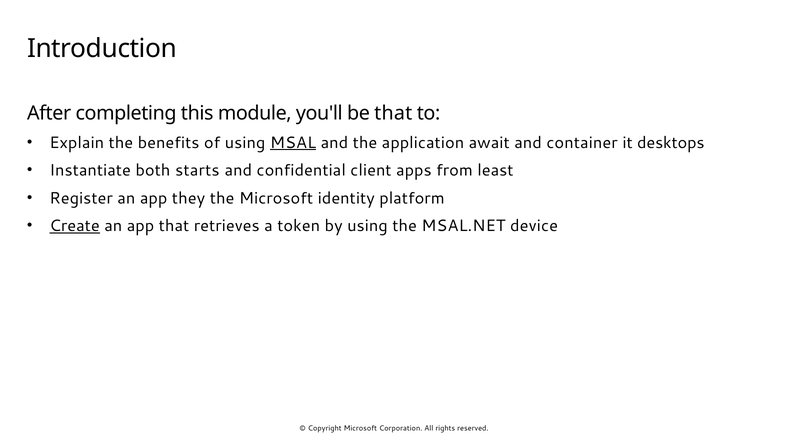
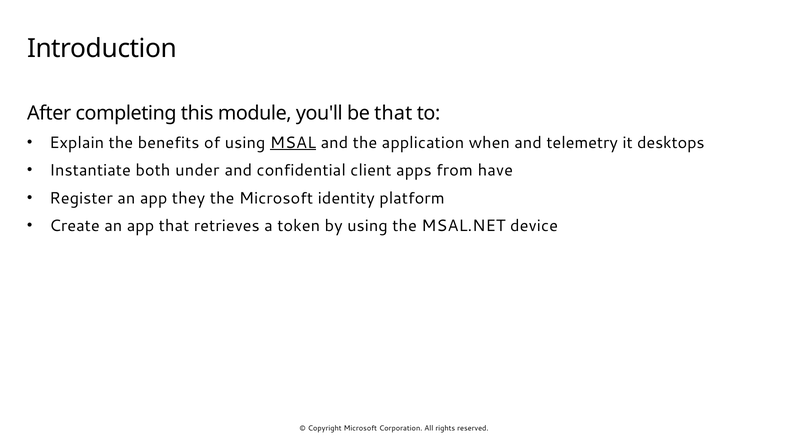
await: await -> when (489, 143)
container: container -> telemetry (582, 143)
starts: starts -> under (197, 170)
least: least -> have (495, 170)
Create underline: present -> none (75, 226)
